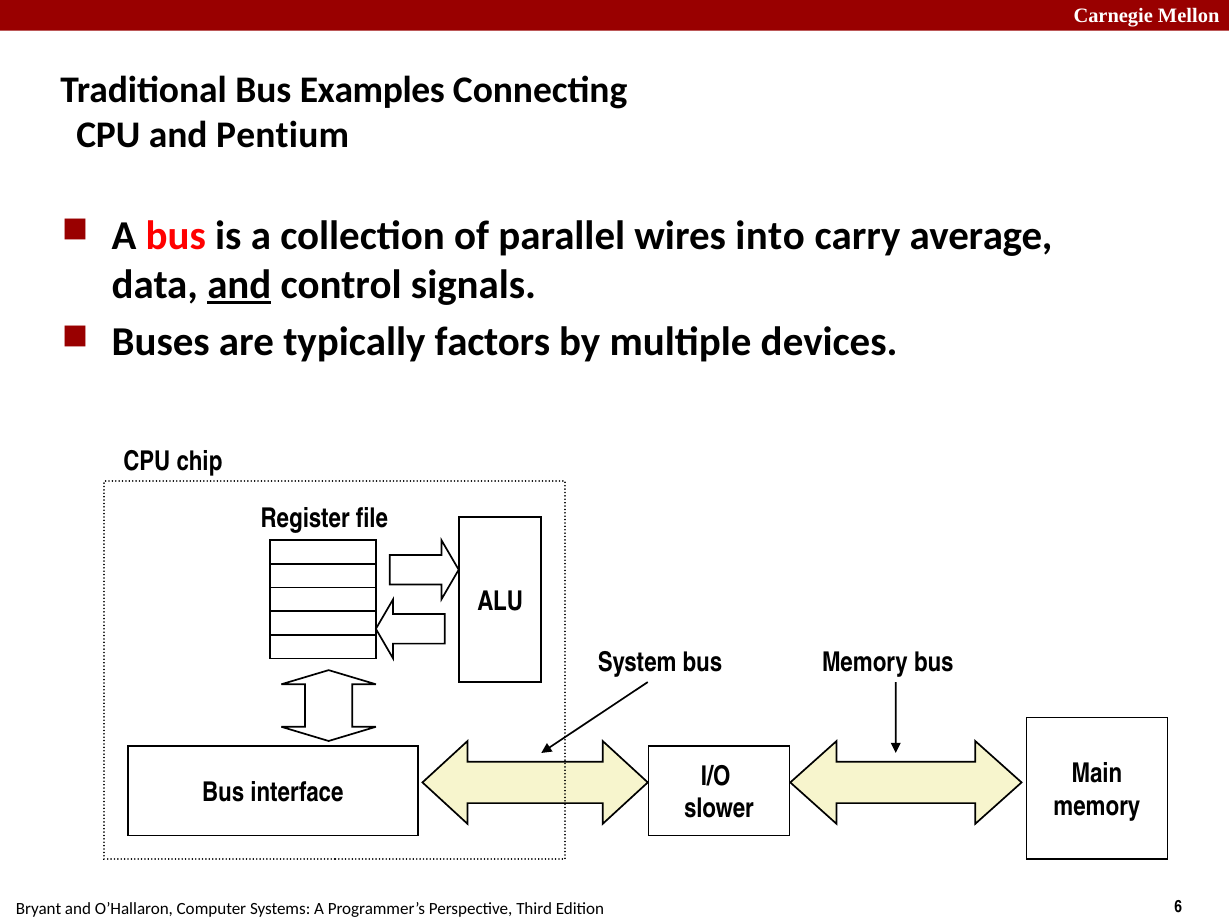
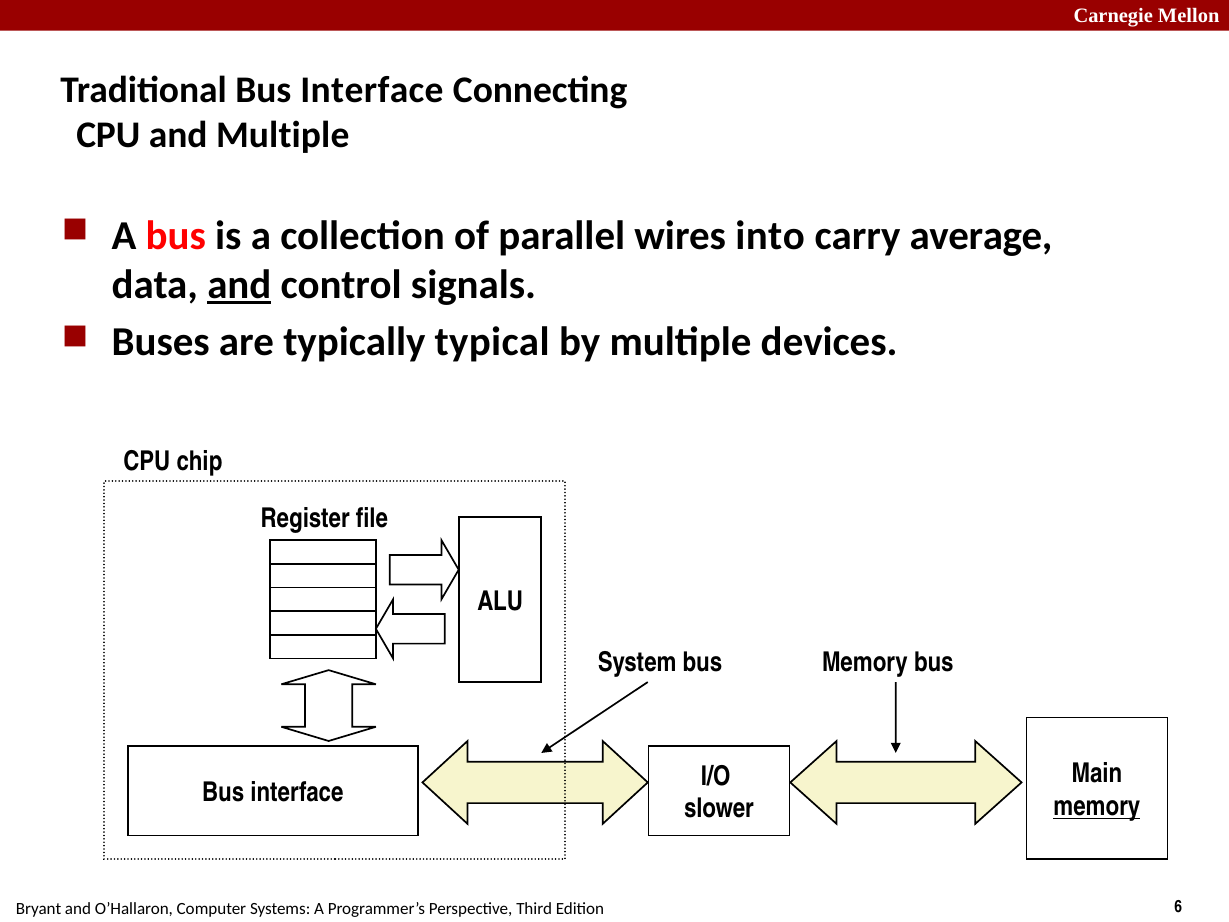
Traditional Bus Examples: Examples -> Interface (372, 90)
and Pentium: Pentium -> Multiple (283, 135)
factors: factors -> typical (492, 342)
memory underline: none -> present (1097, 806)
